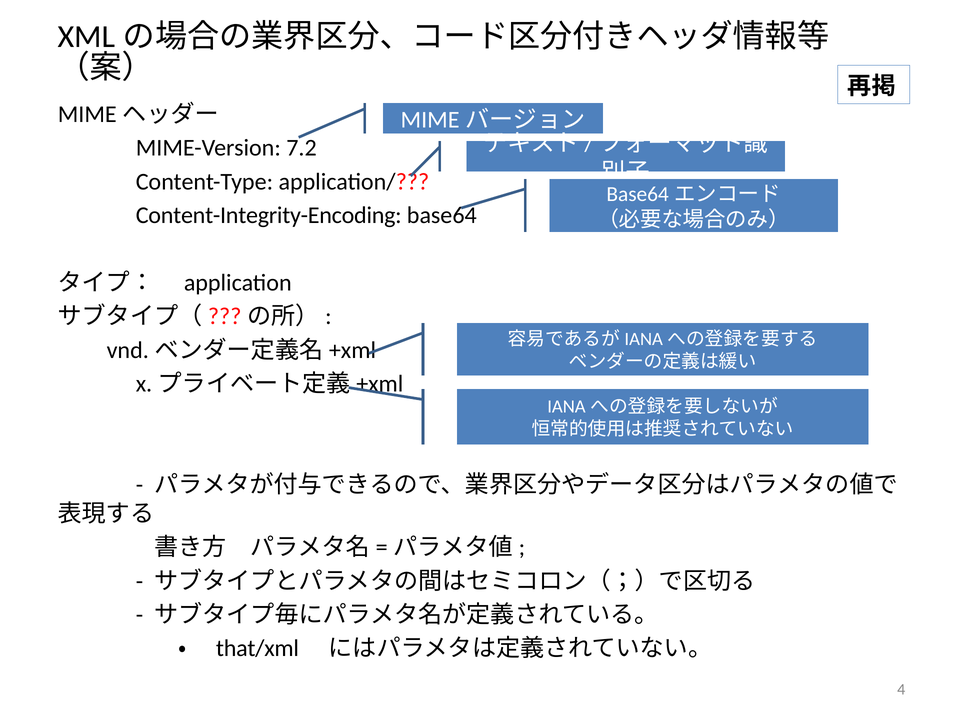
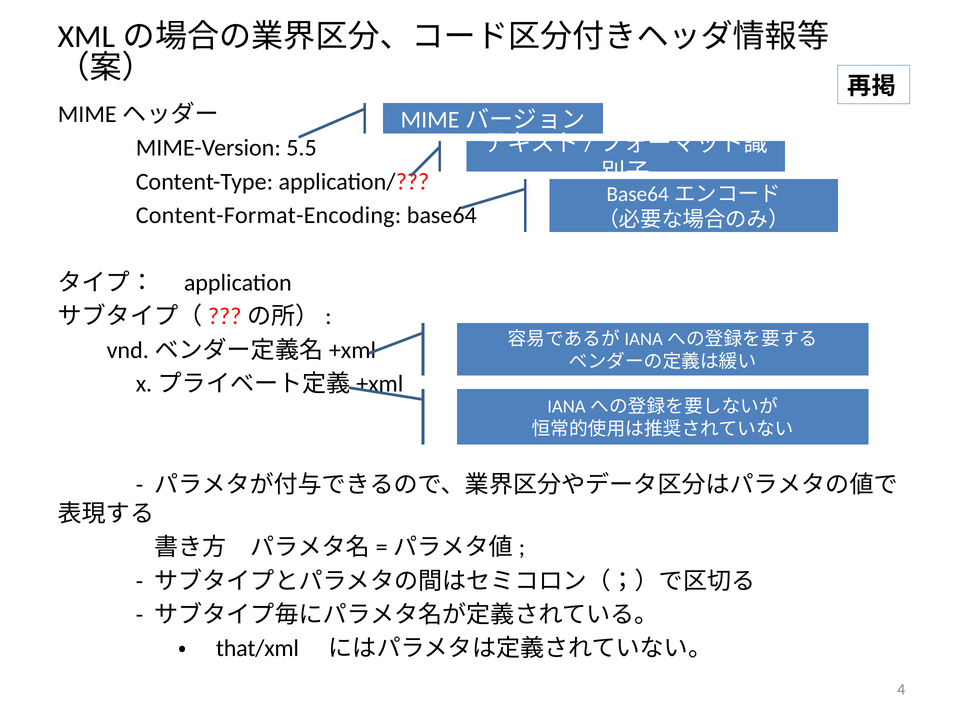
7.2: 7.2 -> 5.5 (301, 148)
Content-Integrity-Encoding: Content-Integrity-Encoding -> Content-Format-Encoding (268, 215)
